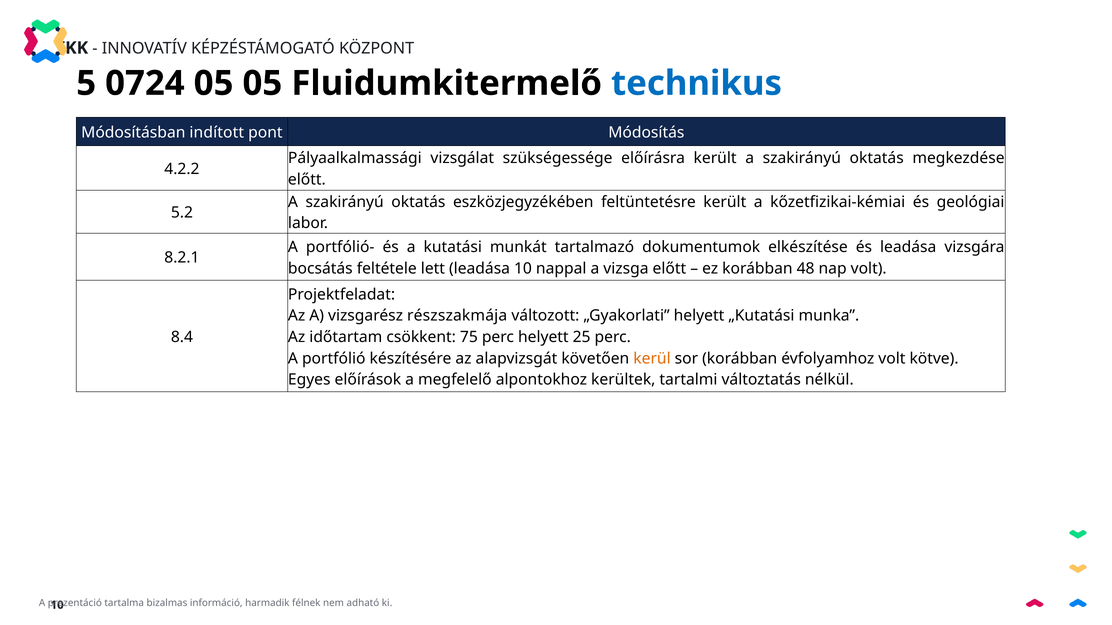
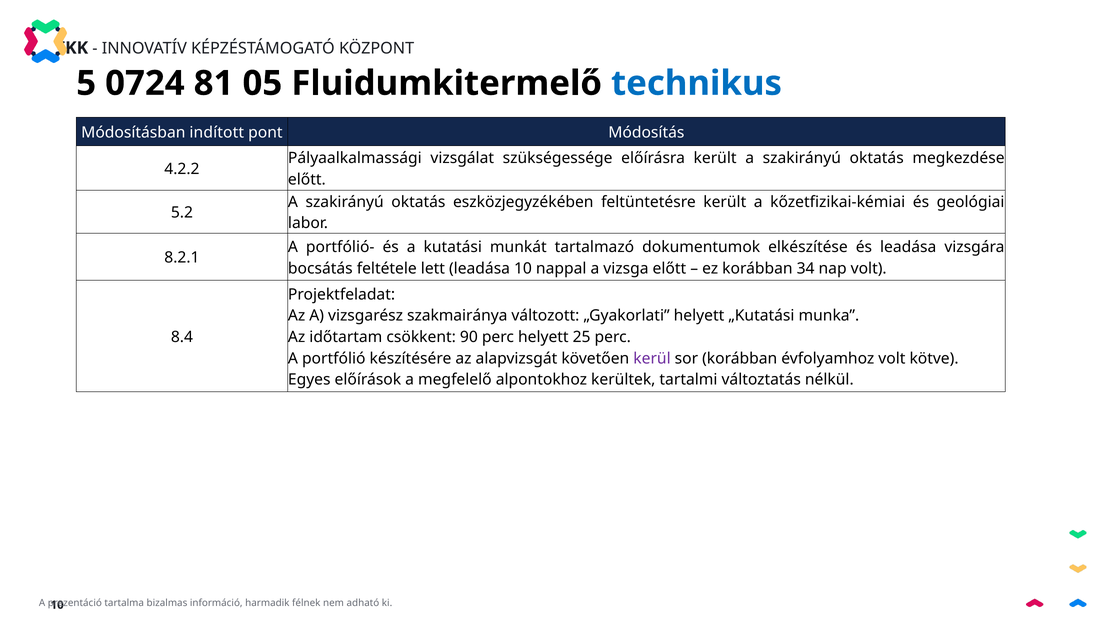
0724 05: 05 -> 81 (214, 83)
48: 48 -> 34 (806, 269)
részszakmája: részszakmája -> szakmairánya (457, 316)
75: 75 -> 90 (469, 337)
kerül colour: orange -> purple (652, 359)
